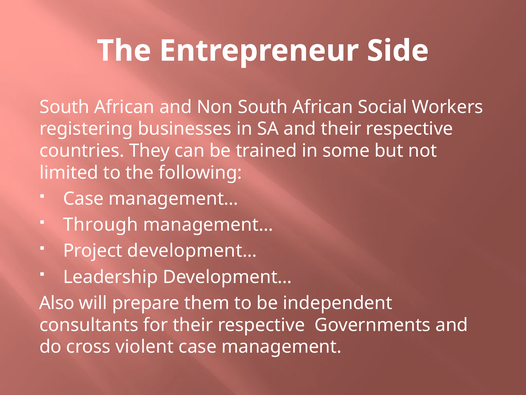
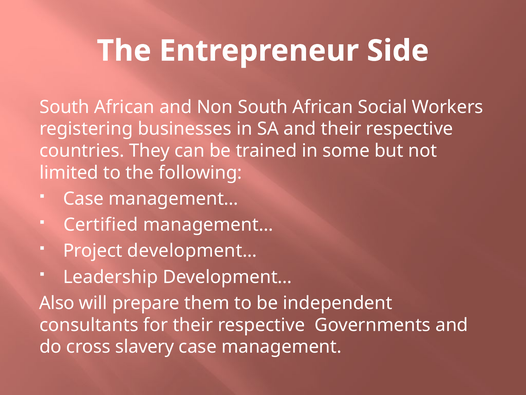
Through: Through -> Certified (101, 225)
violent: violent -> slavery (145, 346)
